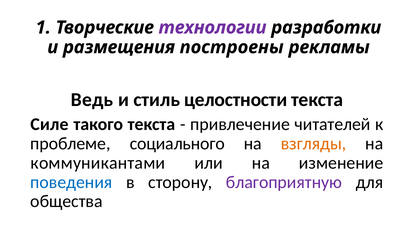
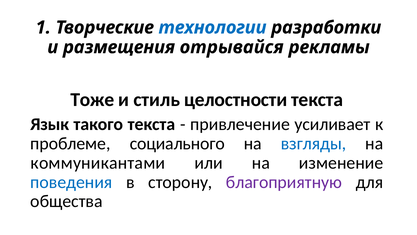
технологии colour: purple -> blue (213, 27)
построены: построены -> отрывайся (232, 47)
Ведь: Ведь -> Тоже (92, 100)
Силе: Силе -> Язык (50, 124)
читателей: читателей -> усиливает (333, 124)
взгляды colour: orange -> blue (314, 143)
